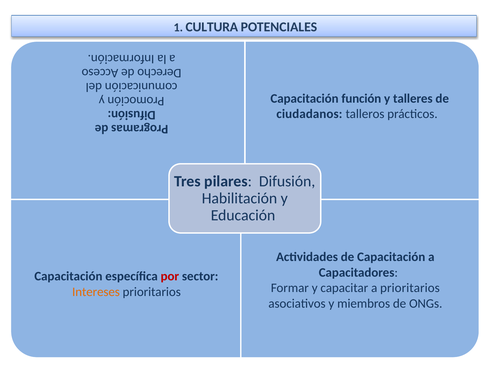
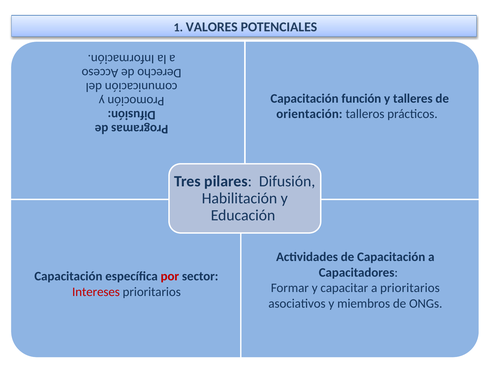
CULTURA: CULTURA -> VALORES (212, 27)
ciudadanos: ciudadanos -> orientación (309, 114)
Intereses colour: orange -> red (96, 291)
